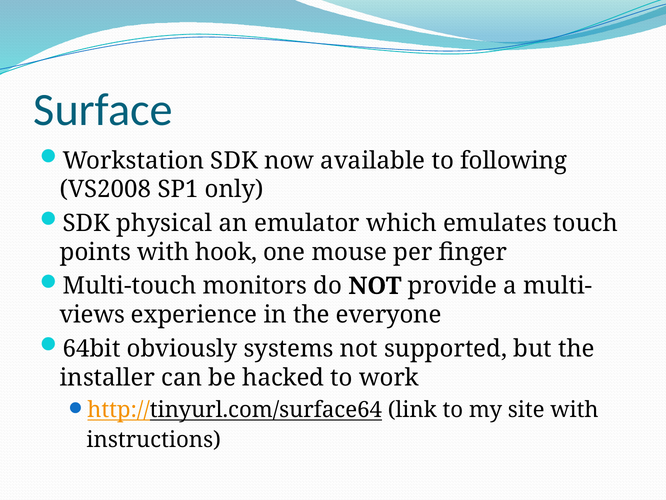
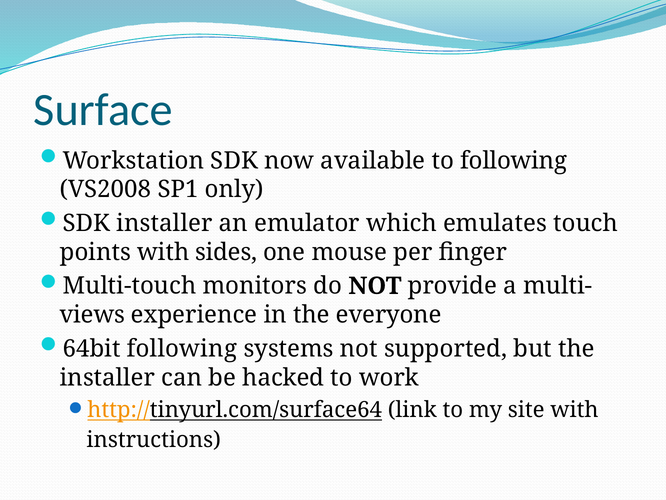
SDK physical: physical -> installer (164, 223)
hook: hook -> sides (226, 252)
64bit obviously: obviously -> following (182, 348)
